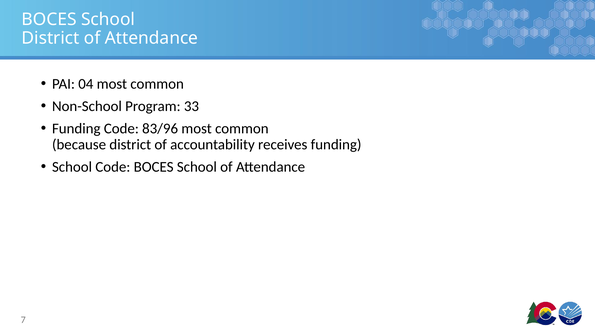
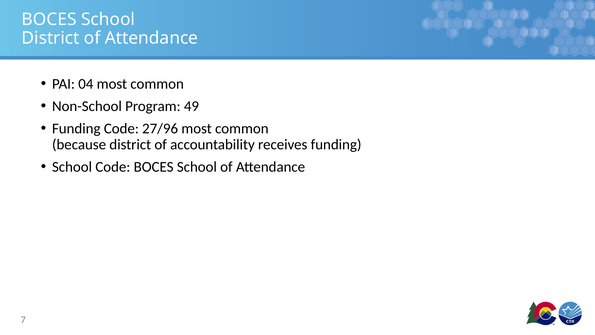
33: 33 -> 49 (191, 106)
83/96: 83/96 -> 27/96 (160, 128)
